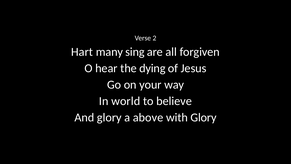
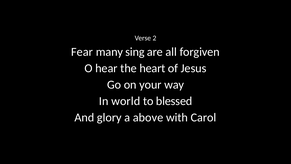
Hart: Hart -> Fear (82, 52)
dying: dying -> heart (152, 68)
believe: believe -> blessed (174, 101)
with Glory: Glory -> Carol (203, 117)
